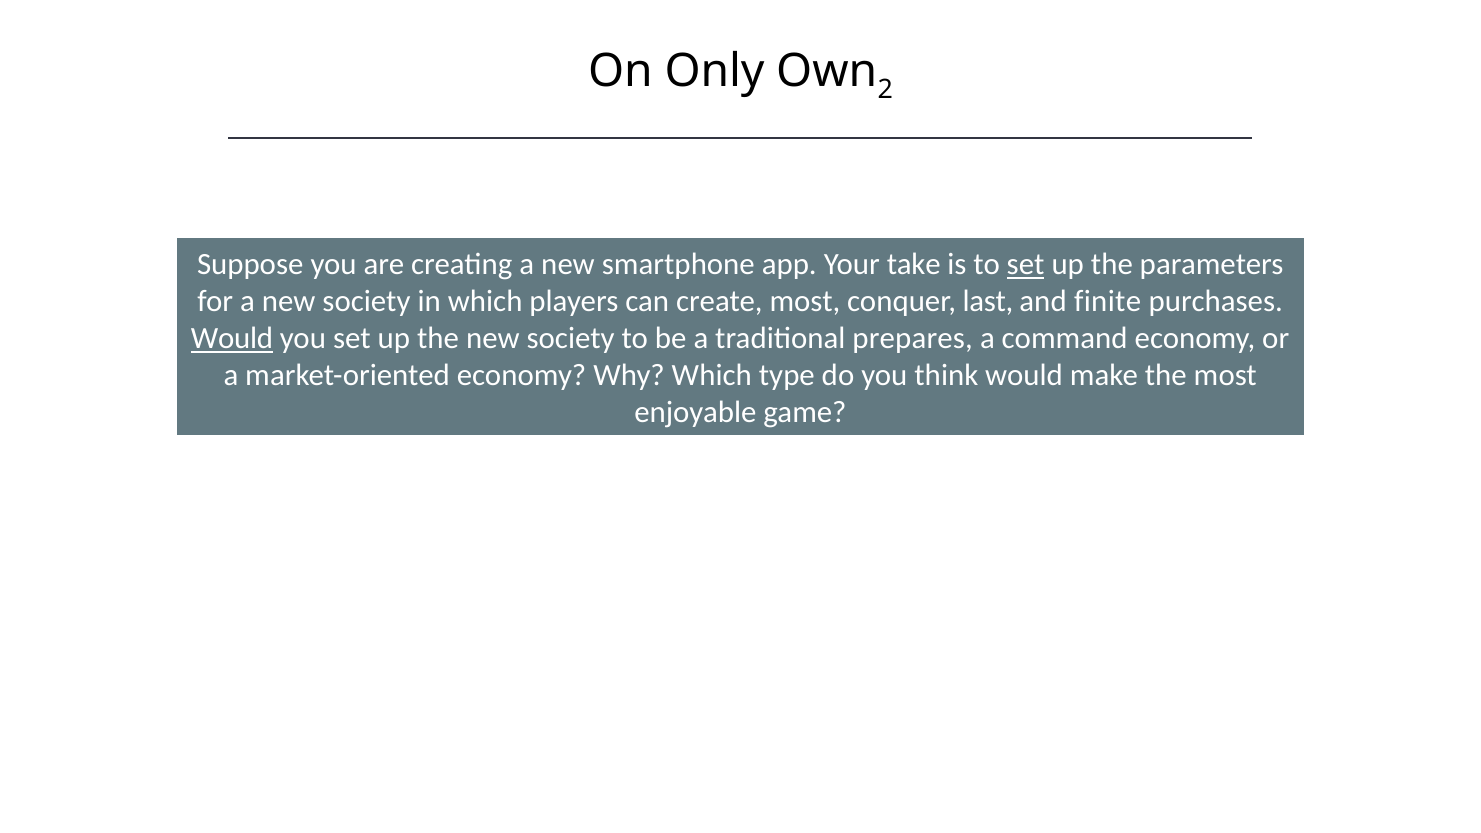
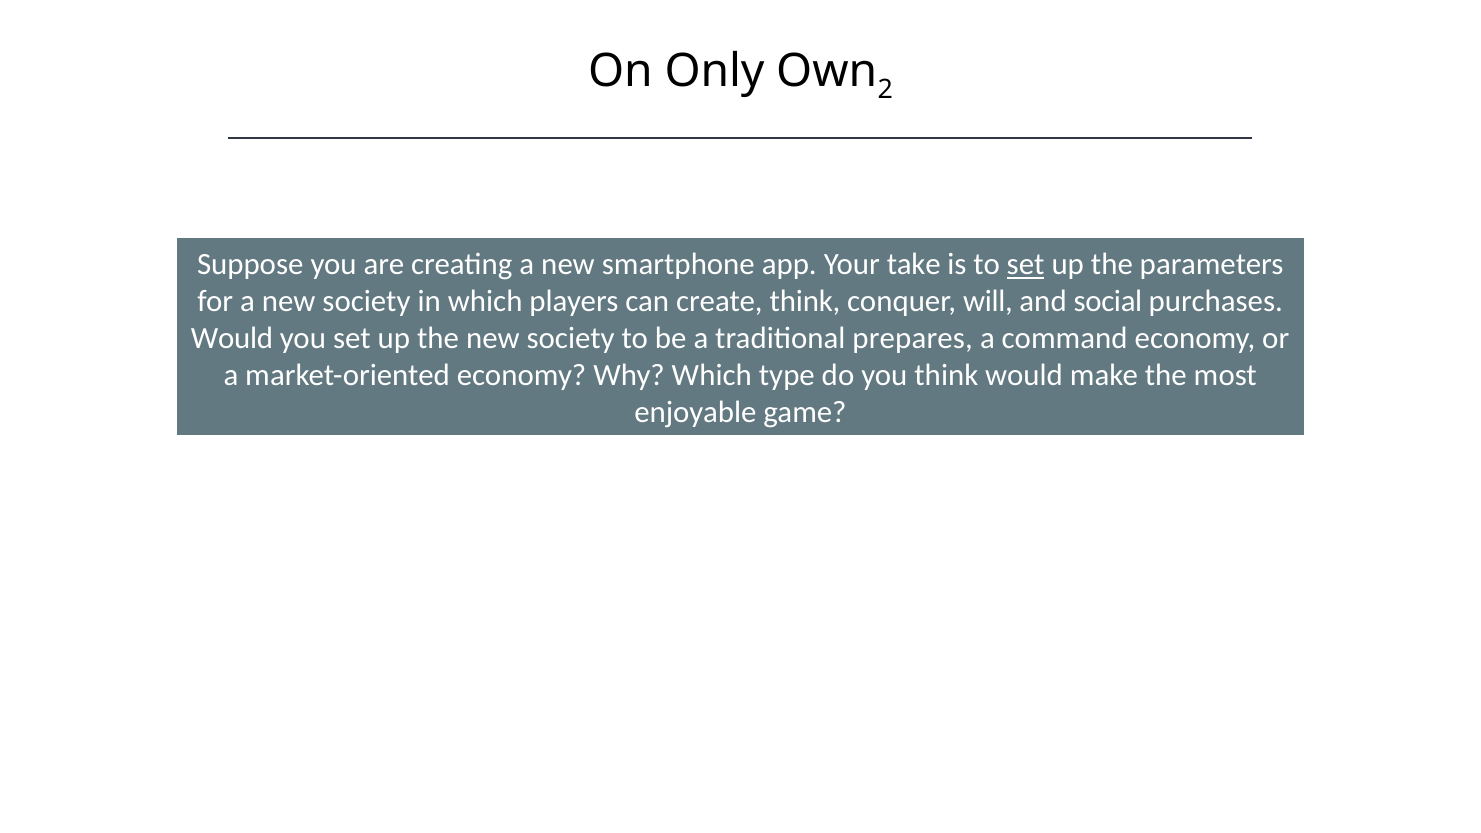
create most: most -> think (805, 302)
last: last -> will (988, 302)
finite: finite -> social (1108, 302)
Would underline: present -> none (232, 339)
